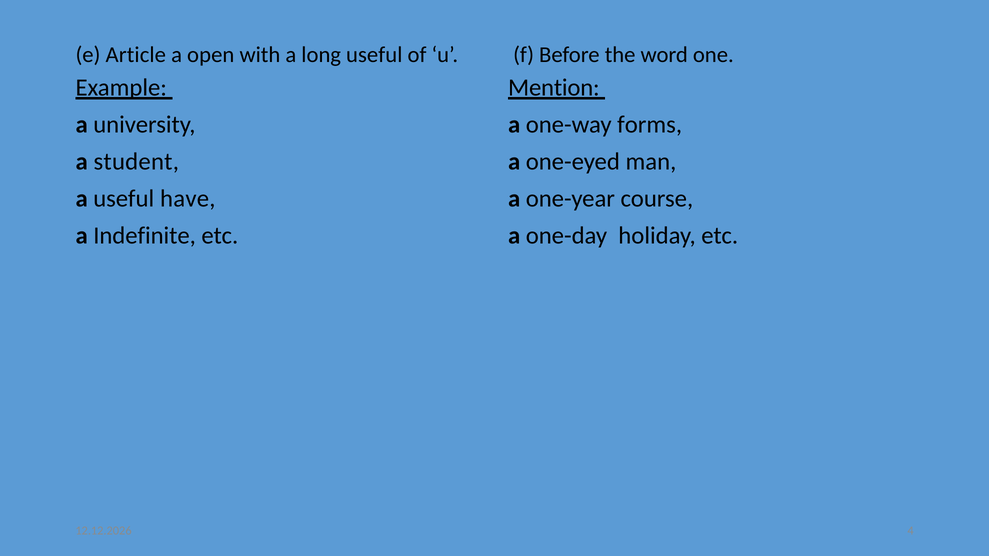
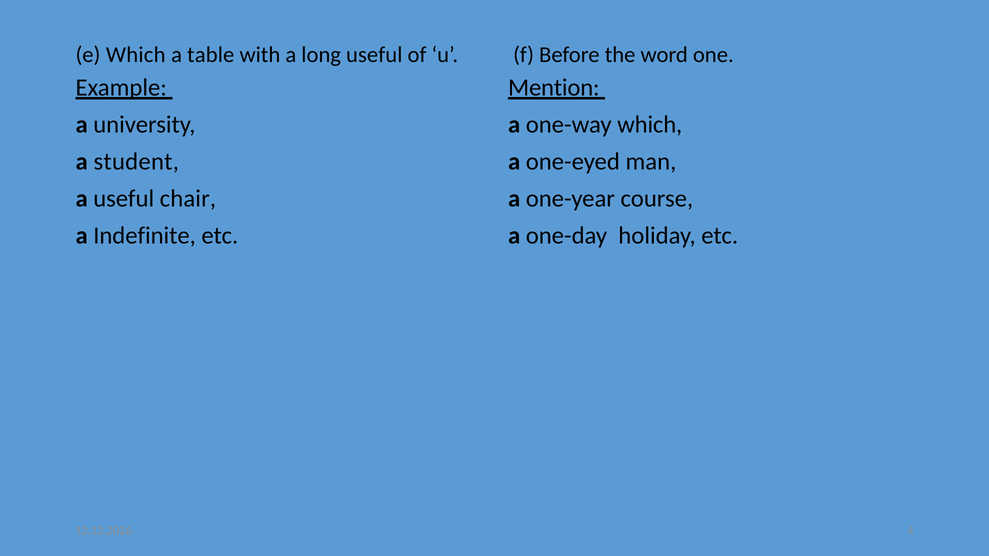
e Article: Article -> Which (136, 55)
open: open -> table (211, 55)
one-way forms: forms -> which (650, 125)
have: have -> chair (188, 199)
